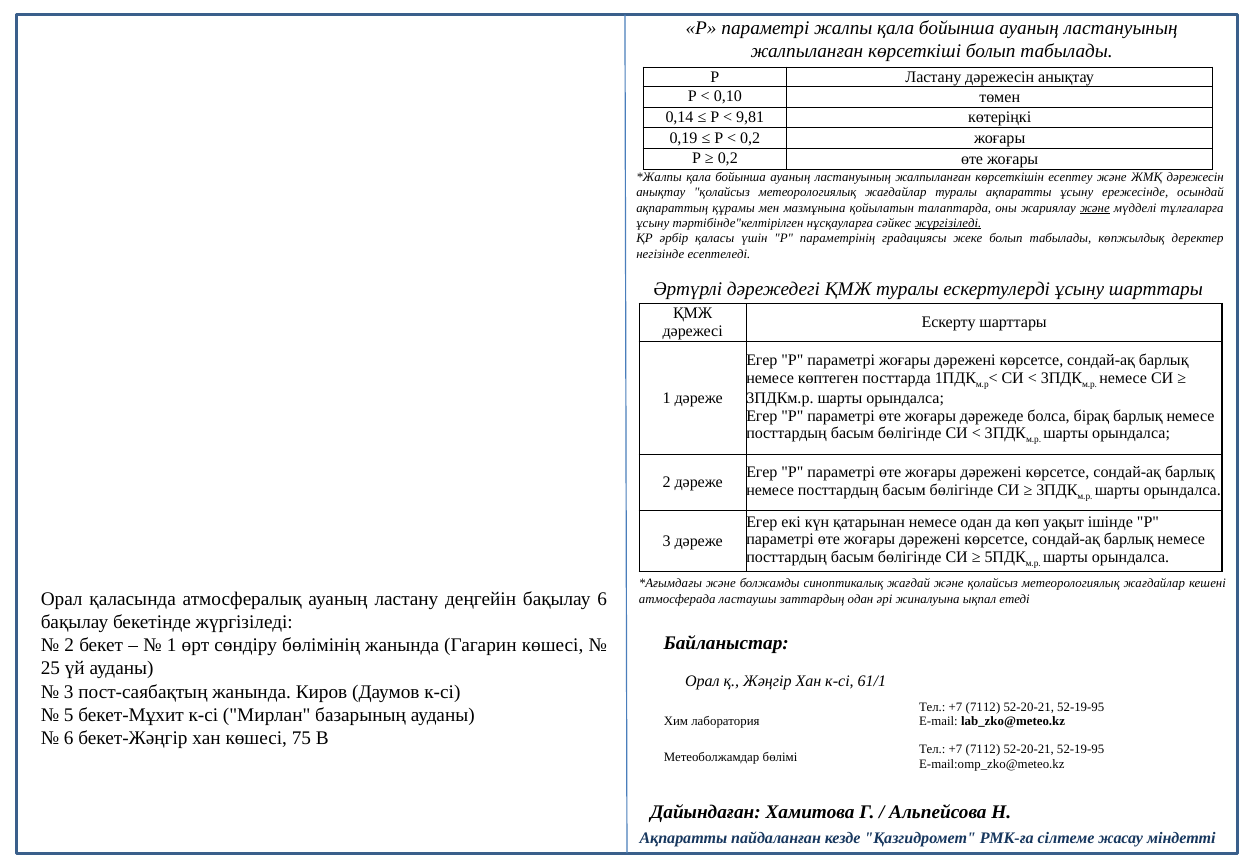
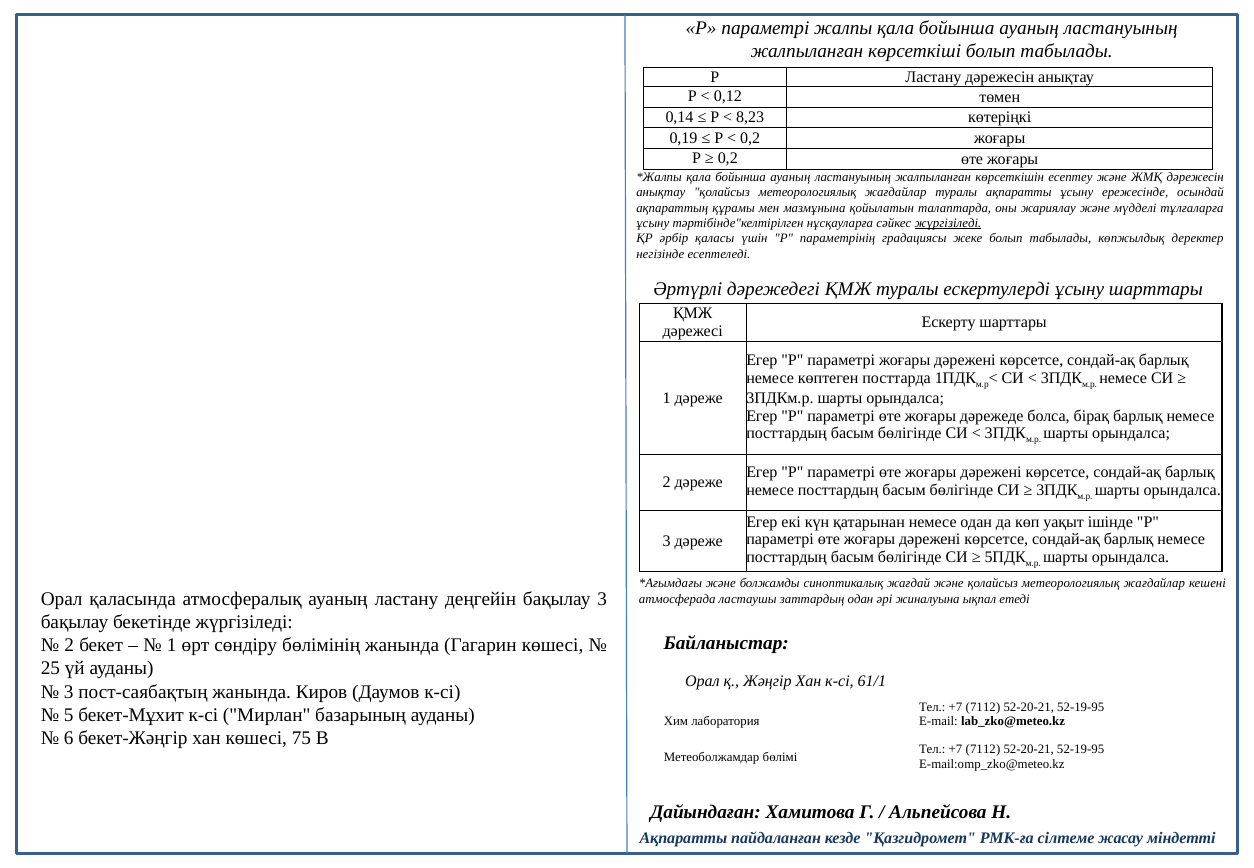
0,10: 0,10 -> 0,12 (728, 97)
9,81: 9,81 -> 8,23 (750, 117)
және underline: present -> none (1095, 208)
бақылау 6: 6 -> 3 (602, 599)
